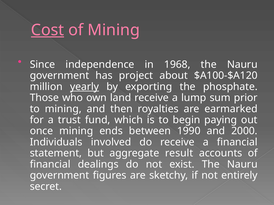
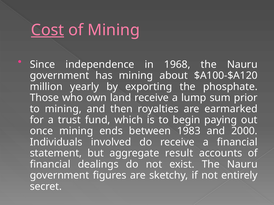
has project: project -> mining (136, 76)
yearly underline: present -> none (85, 87)
1990: 1990 -> 1983 (189, 131)
